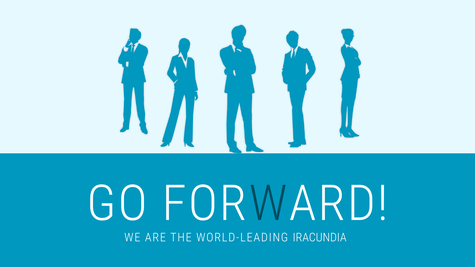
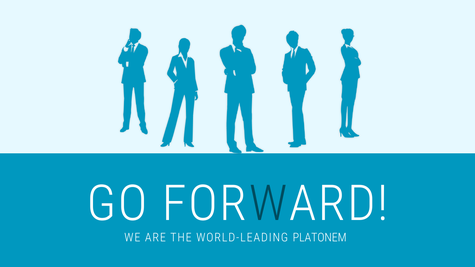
IRACUNDIA: IRACUNDIA -> PLATONEM (320, 238)
